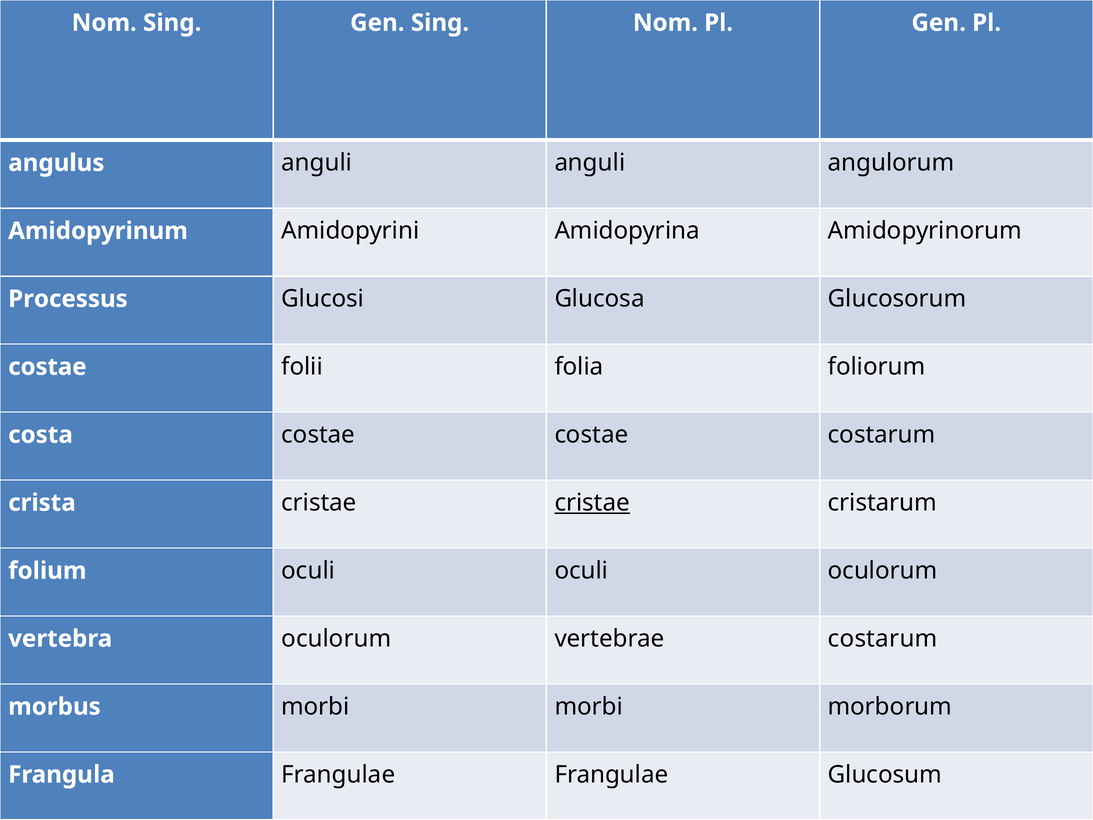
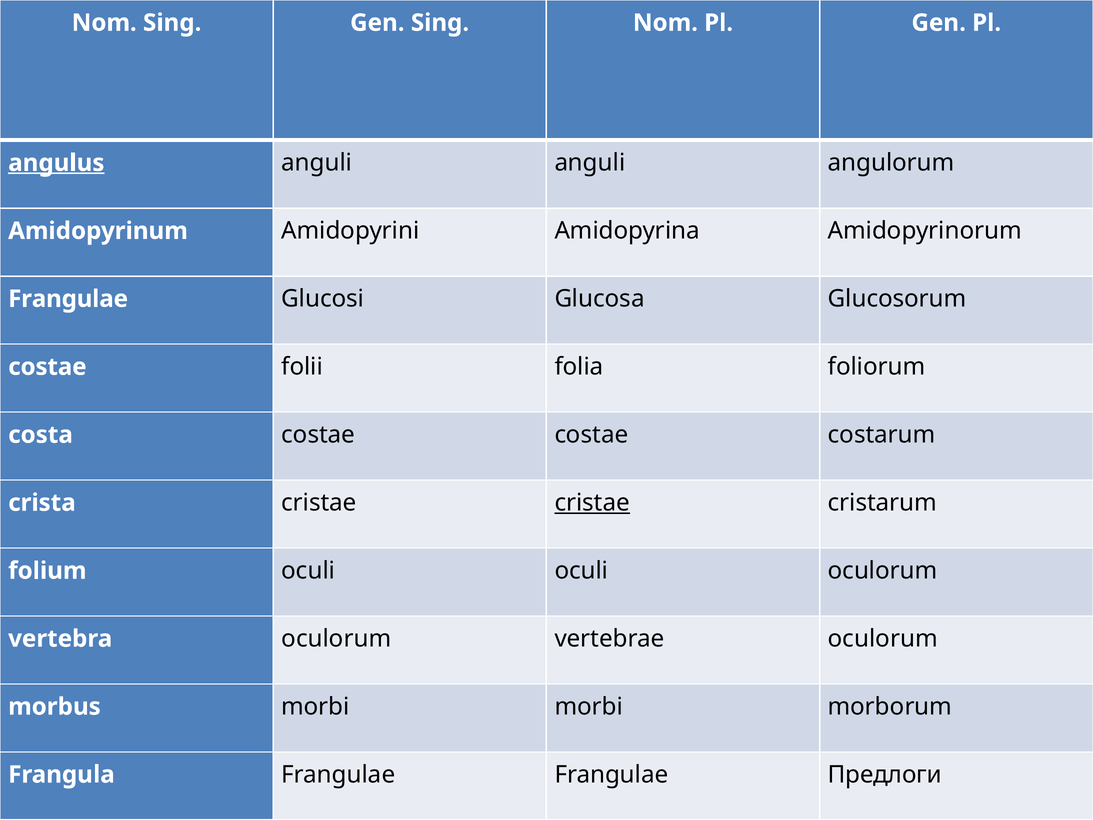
angulus underline: none -> present (56, 163)
Processus: Processus -> Frangulae (68, 299)
vertebrae costarum: costarum -> oculorum (883, 639)
Glucosum: Glucosum -> Предлоги (885, 774)
